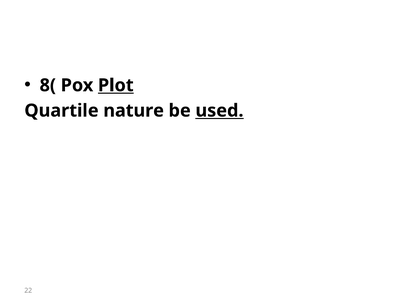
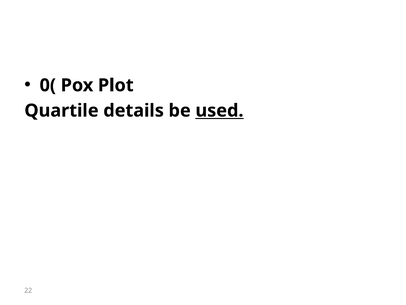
8: 8 -> 0 (48, 85)
Plot underline: present -> none (116, 85)
nature: nature -> details (134, 110)
